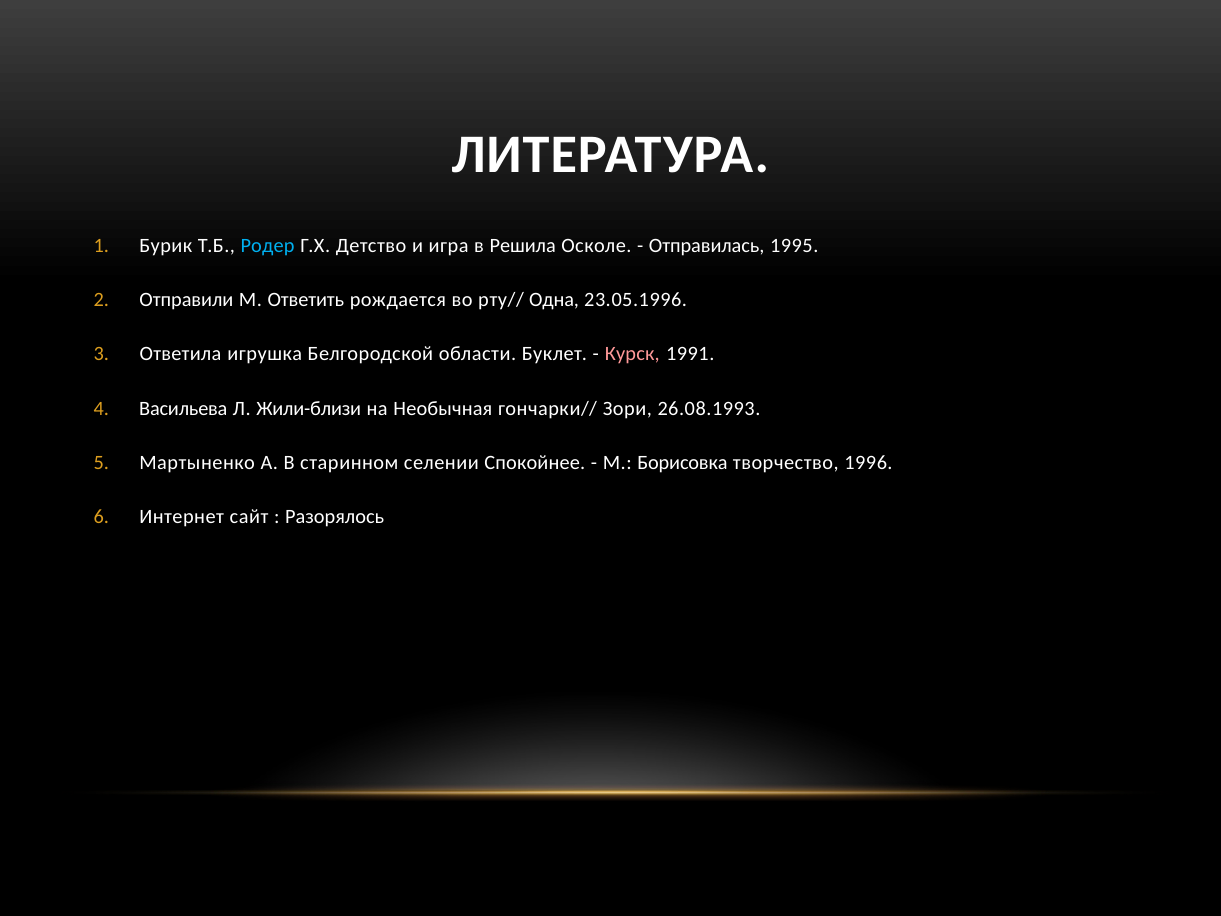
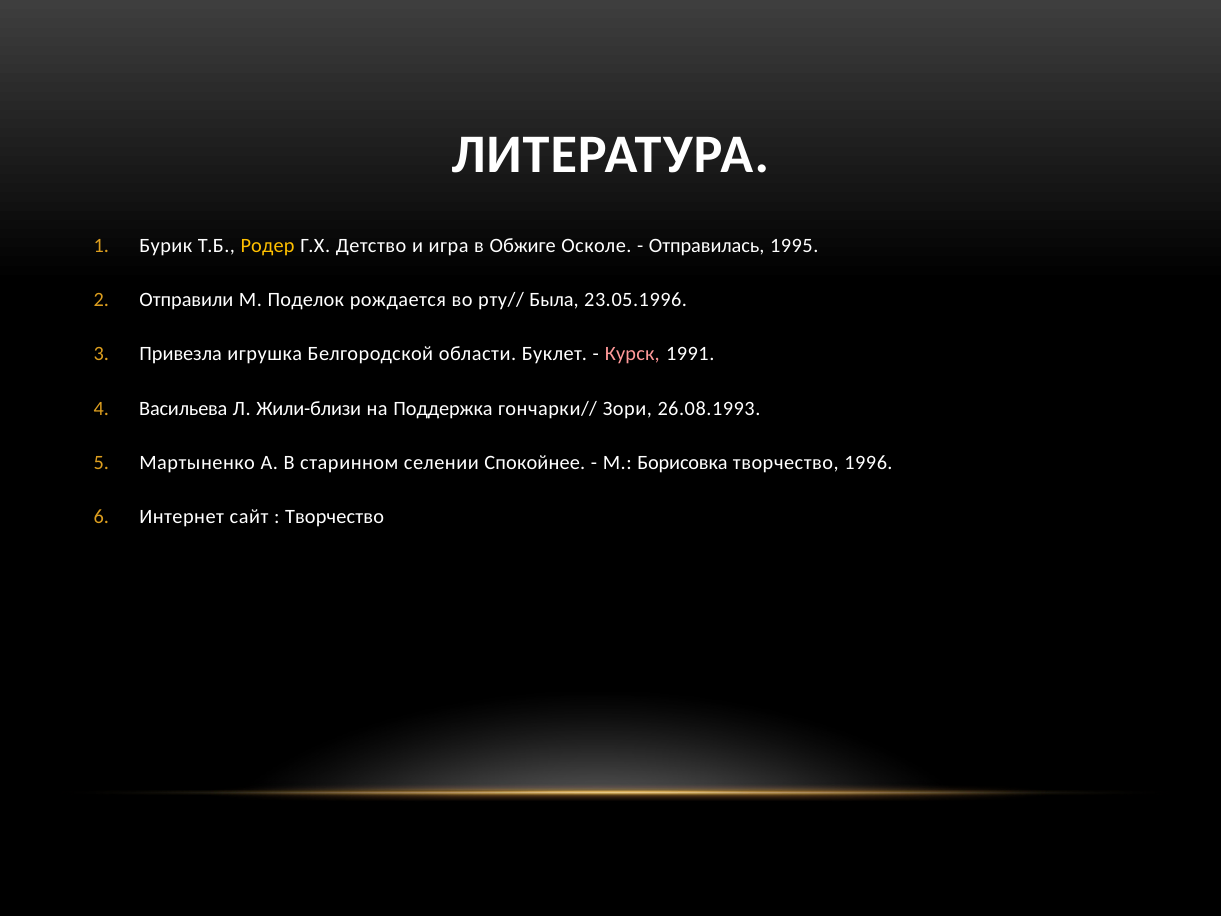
Родер colour: light blue -> yellow (268, 246)
Решила: Решила -> Обжиге (523, 246)
Ответить: Ответить -> Поделок (306, 300)
Одна: Одна -> Была (554, 300)
Ответила: Ответила -> Привезла (181, 354)
Необычная: Необычная -> Поддержка (443, 408)
Разорялось: Разорялось -> Творчество (335, 517)
